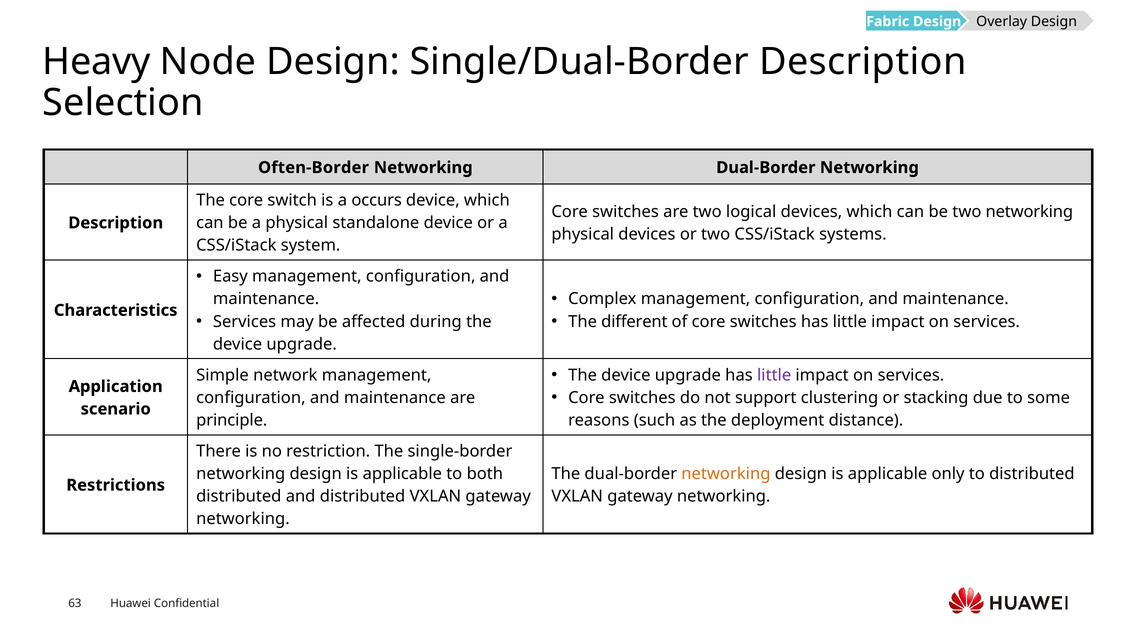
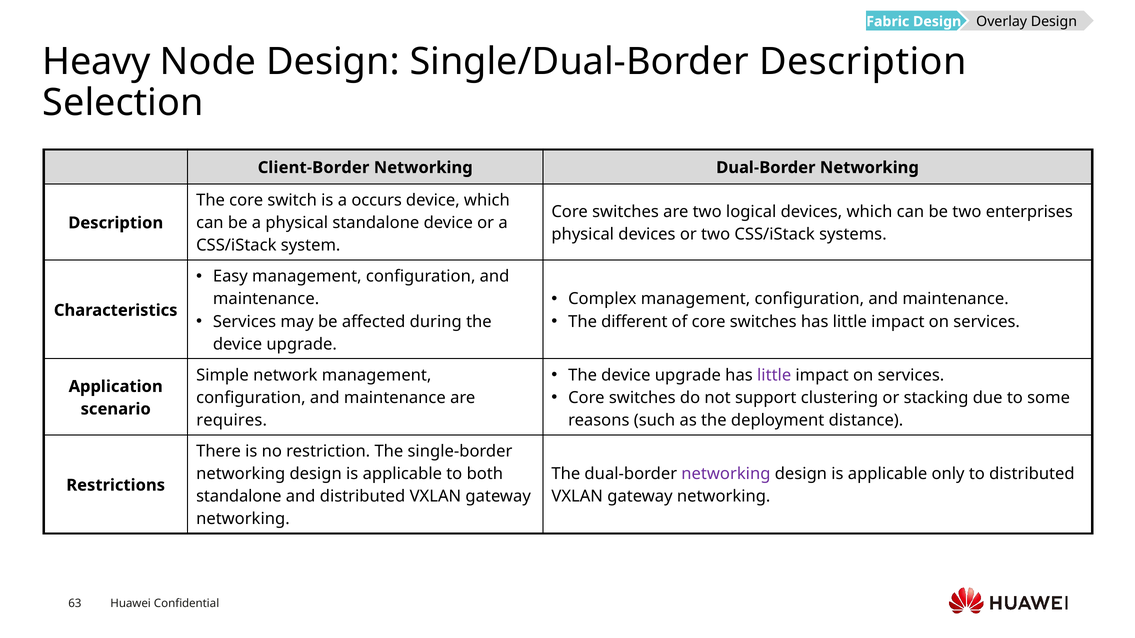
Often-Border: Often-Border -> Client-Border (314, 168)
two networking: networking -> enterprises (1029, 212)
principle: principle -> requires (232, 421)
networking colour: orange -> purple (726, 474)
distributed: distributed -> standalone (239, 497)
